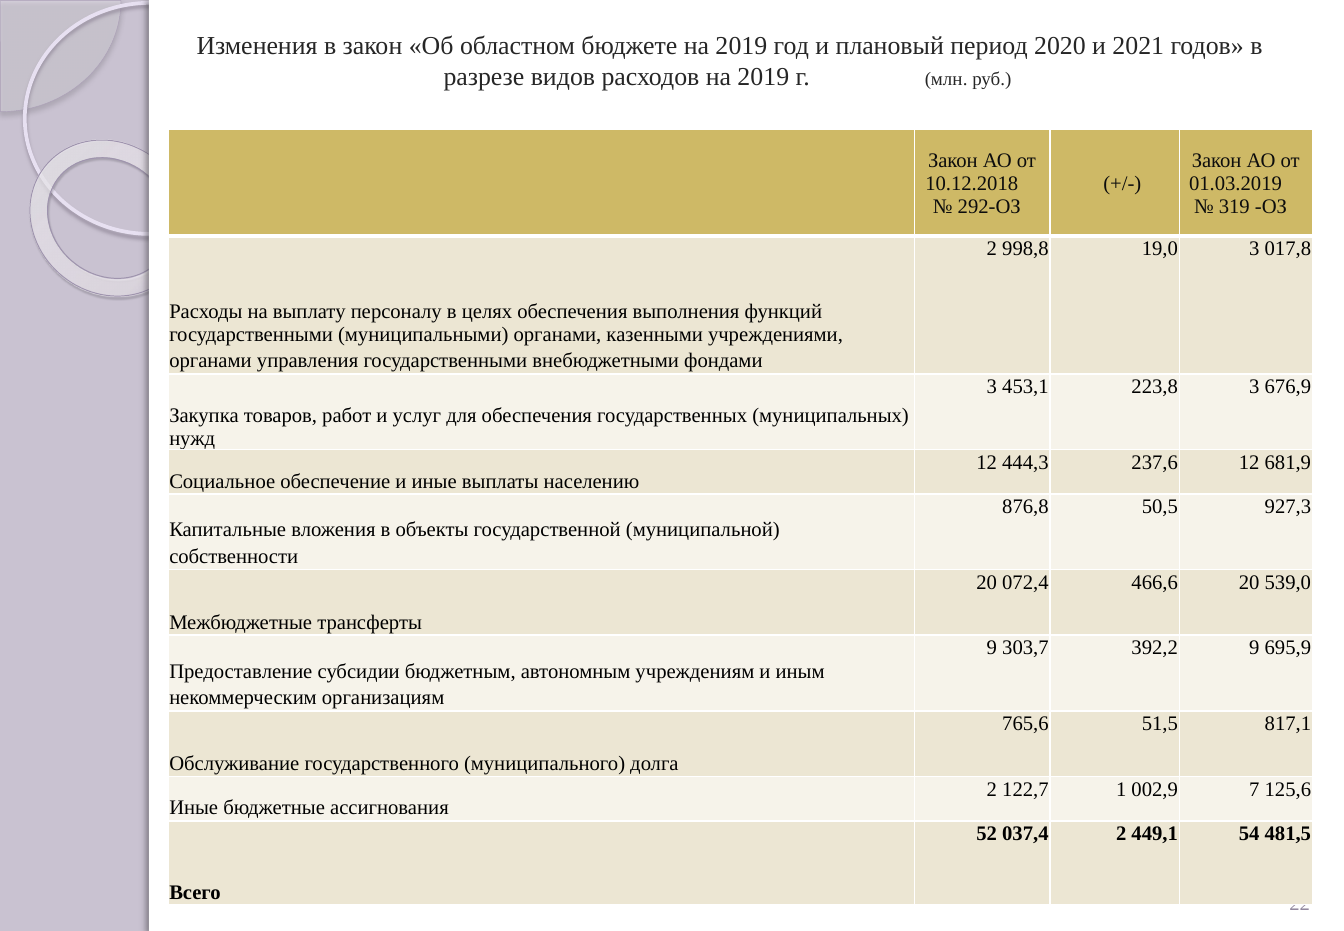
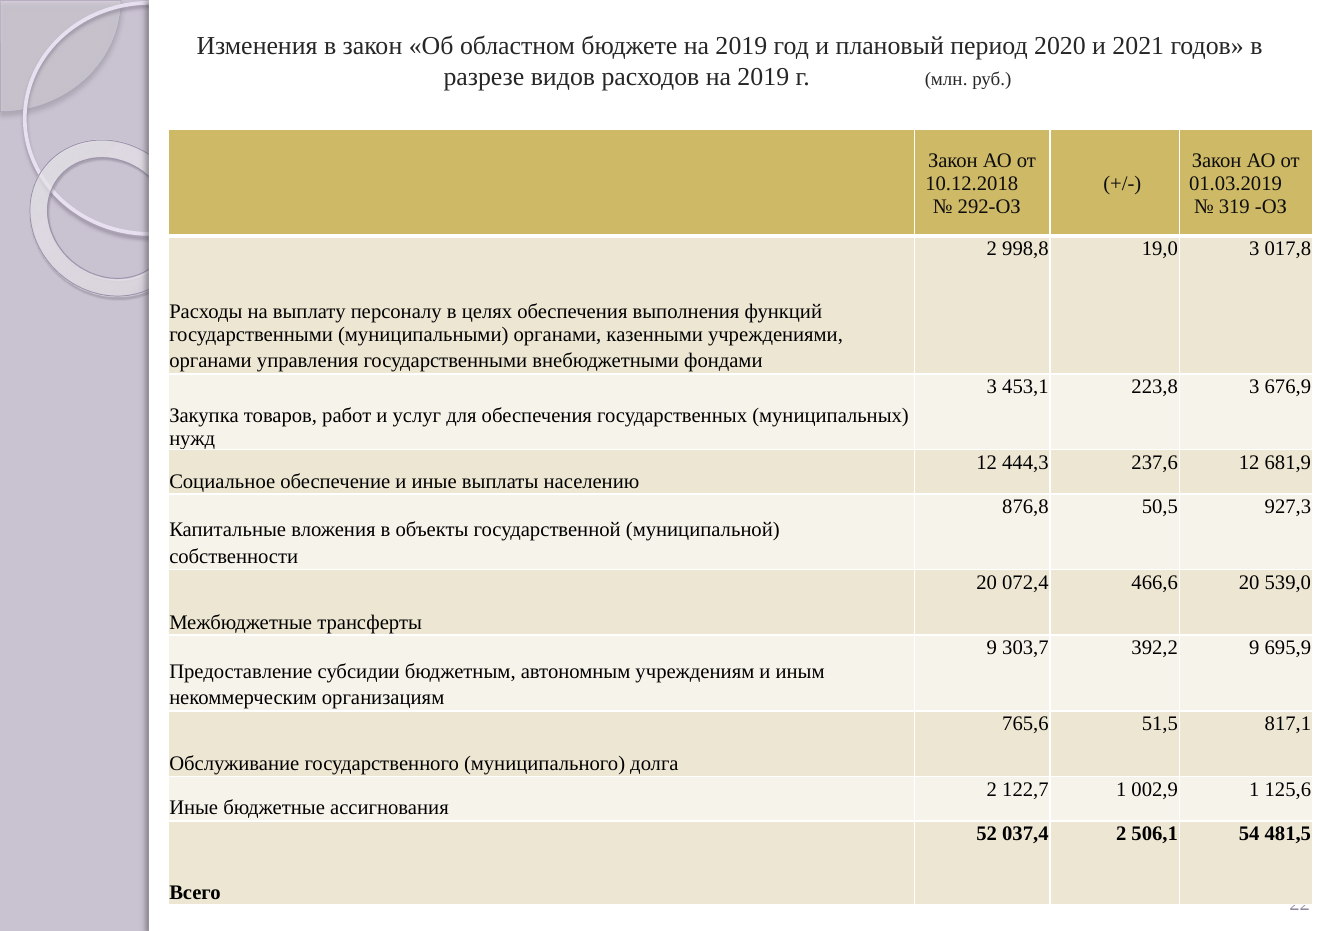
002,9 7: 7 -> 1 (1254, 789)
449,1: 449,1 -> 506,1 (1155, 833)
